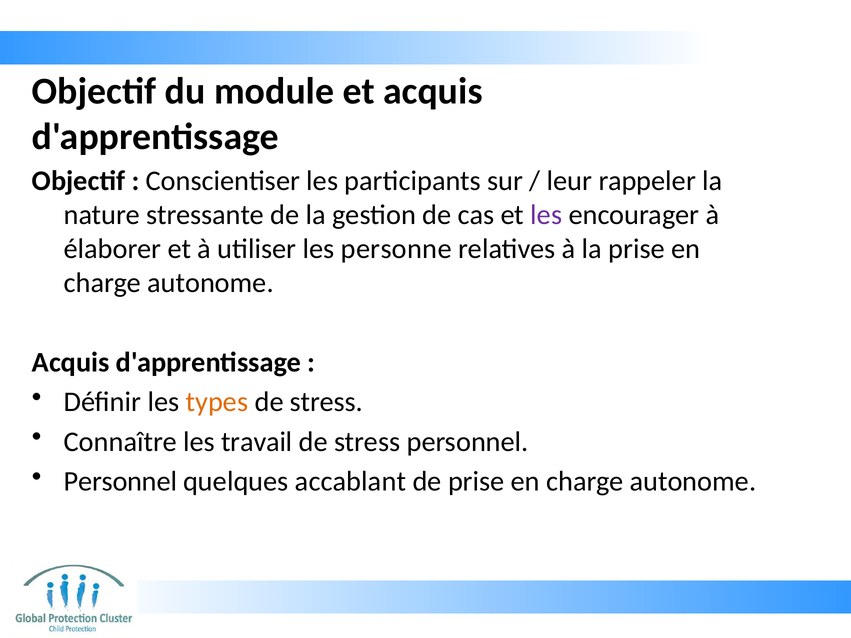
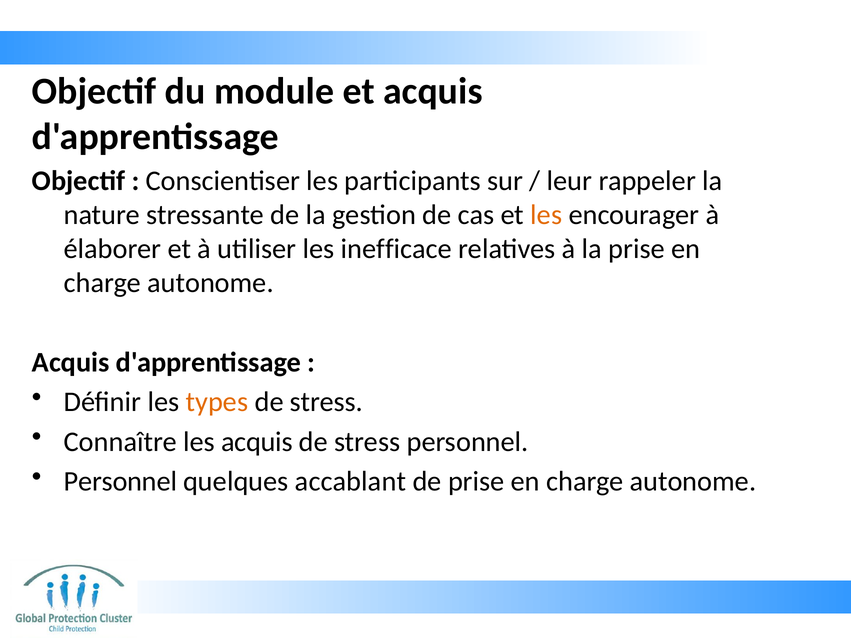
les colour: purple -> orange (546, 215)
personne: personne -> inefficace (396, 249)
les travail: travail -> acquis (257, 442)
